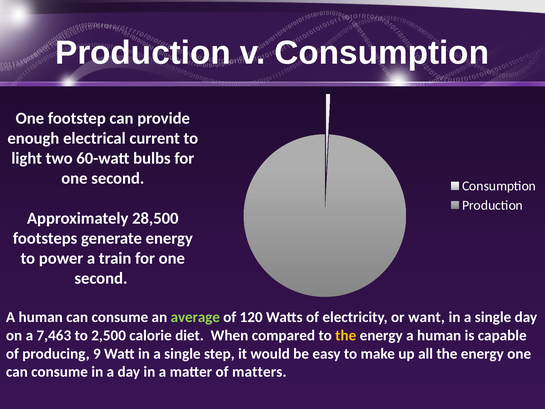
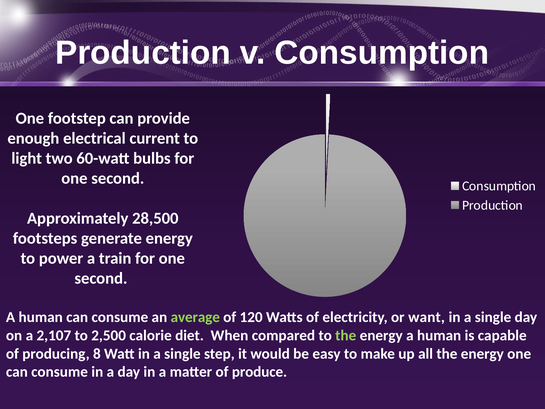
7,463: 7,463 -> 2,107 (54, 335)
the colour: yellow -> light green (346, 335)
producing 9: 9 -> 8 (97, 353)
matters: matters -> produce (259, 372)
